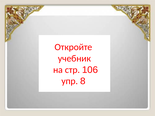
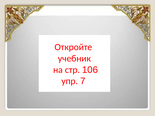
8: 8 -> 7 (83, 81)
